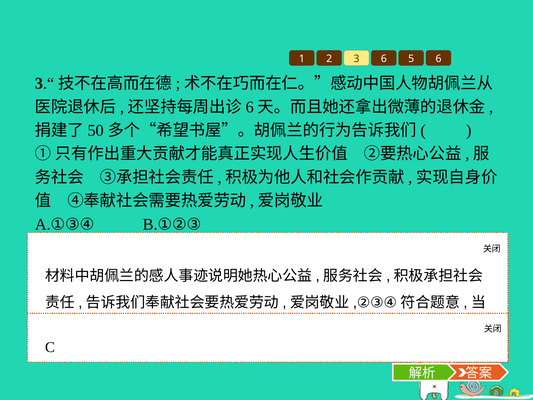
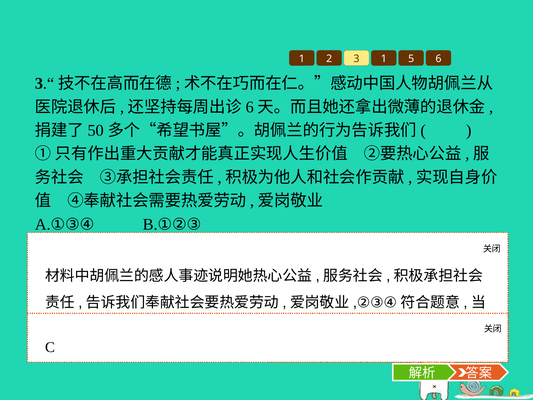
3 6: 6 -> 1 (384, 59)
